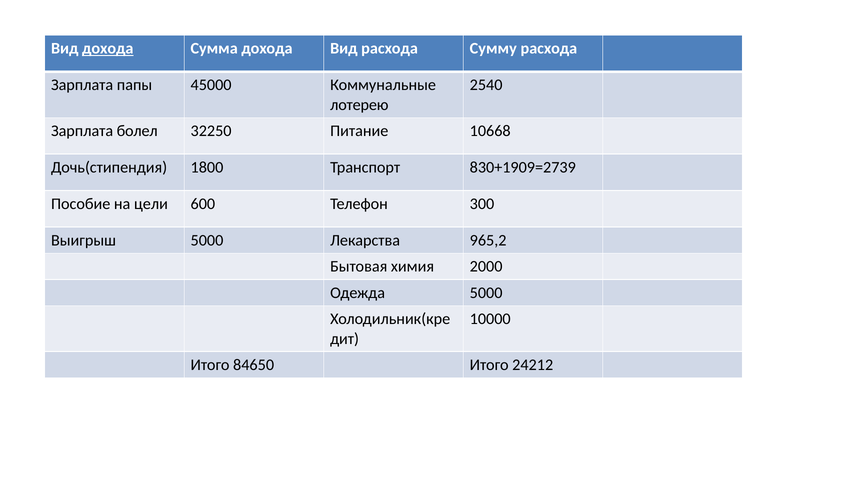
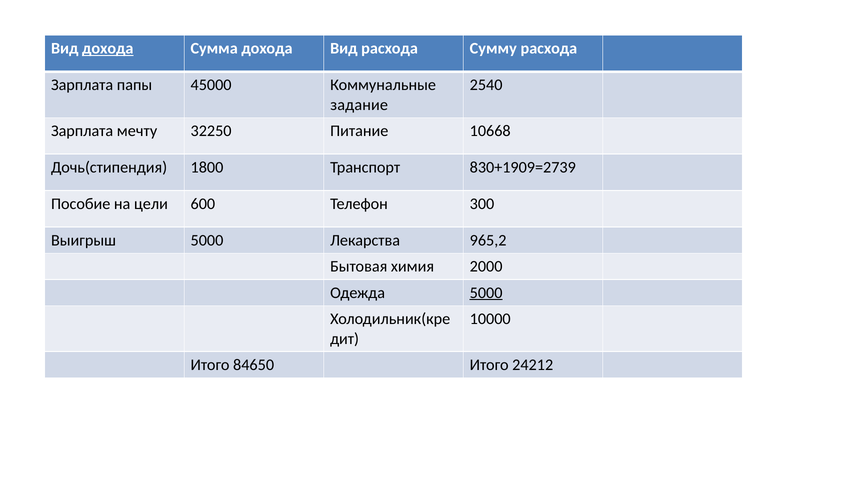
лотерею: лотерею -> задание (359, 105)
болел: болел -> мечту (137, 131)
5000 underline: none -> present (486, 293)
